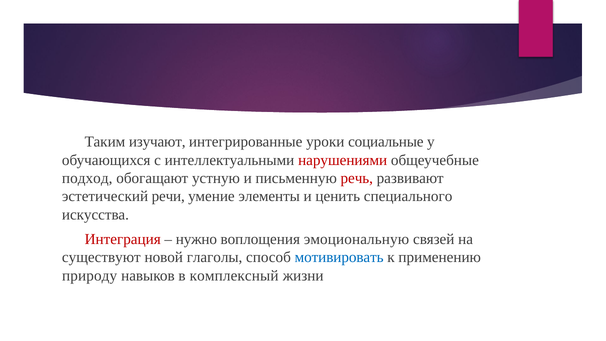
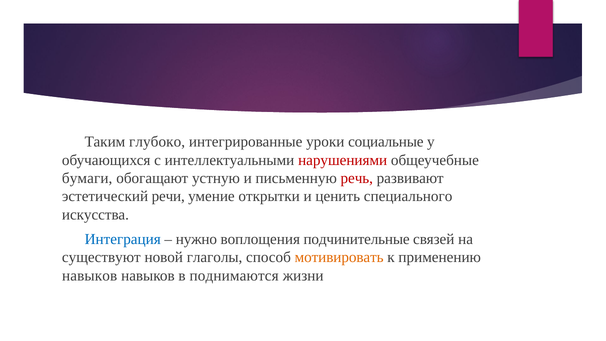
изучают: изучают -> глубоко (157, 142)
подход: подход -> бумаги (87, 178)
элементы: элементы -> открытки (269, 196)
Интеграция colour: red -> blue (123, 239)
эмоциональную: эмоциональную -> подчинительные (357, 239)
мотивировать colour: blue -> orange (339, 257)
природу: природу -> навыков (90, 275)
комплексный: комплексный -> поднимаются (234, 275)
